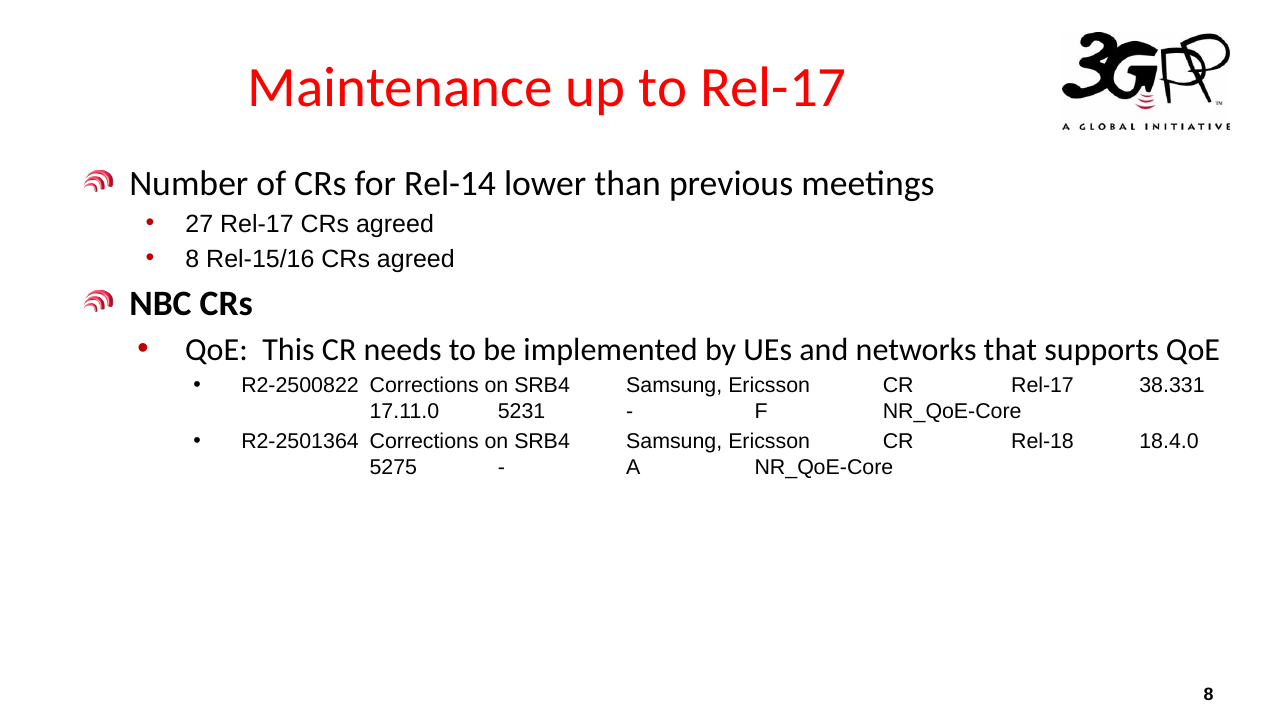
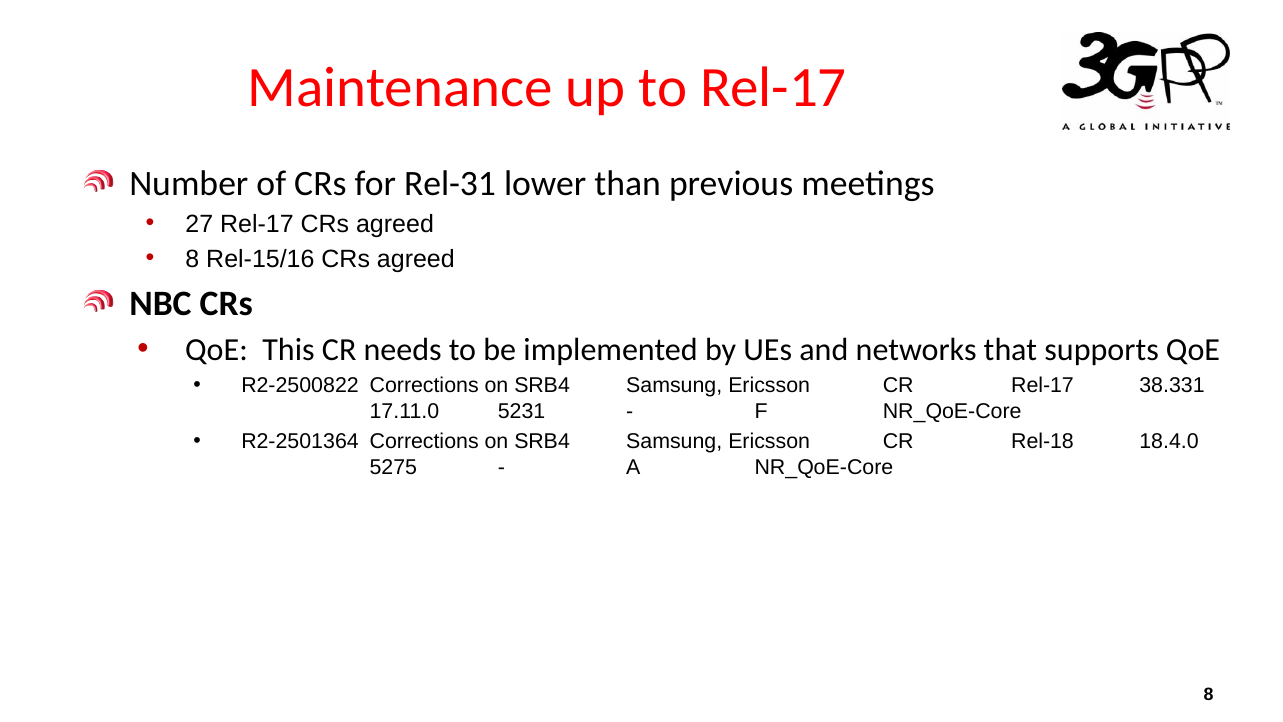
Rel-14: Rel-14 -> Rel-31 (450, 183)
